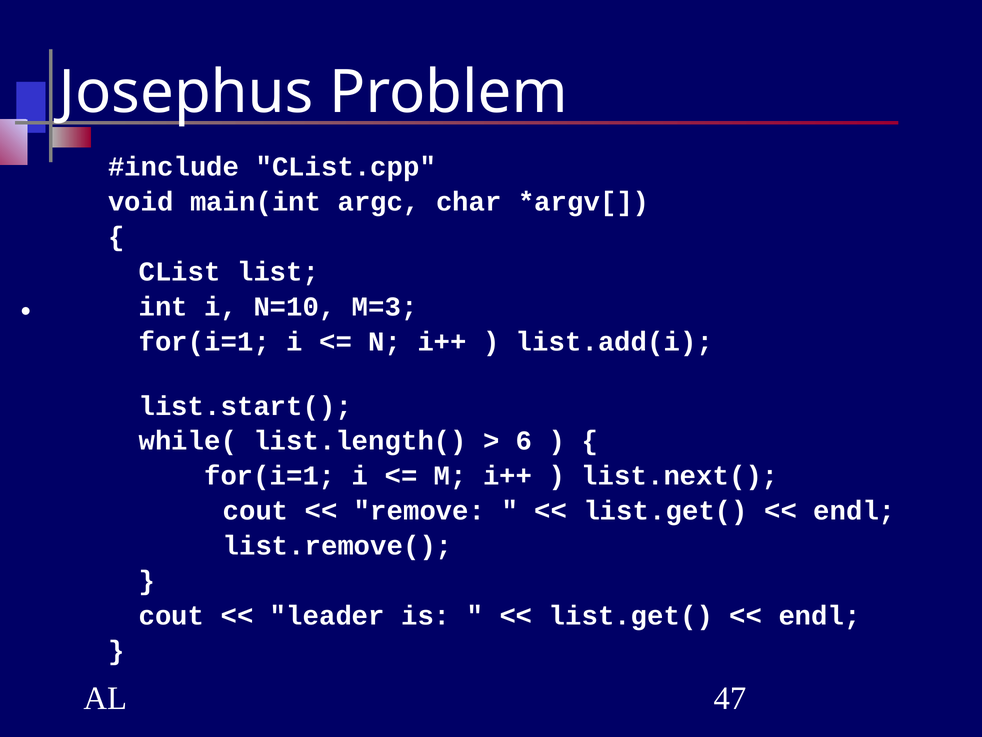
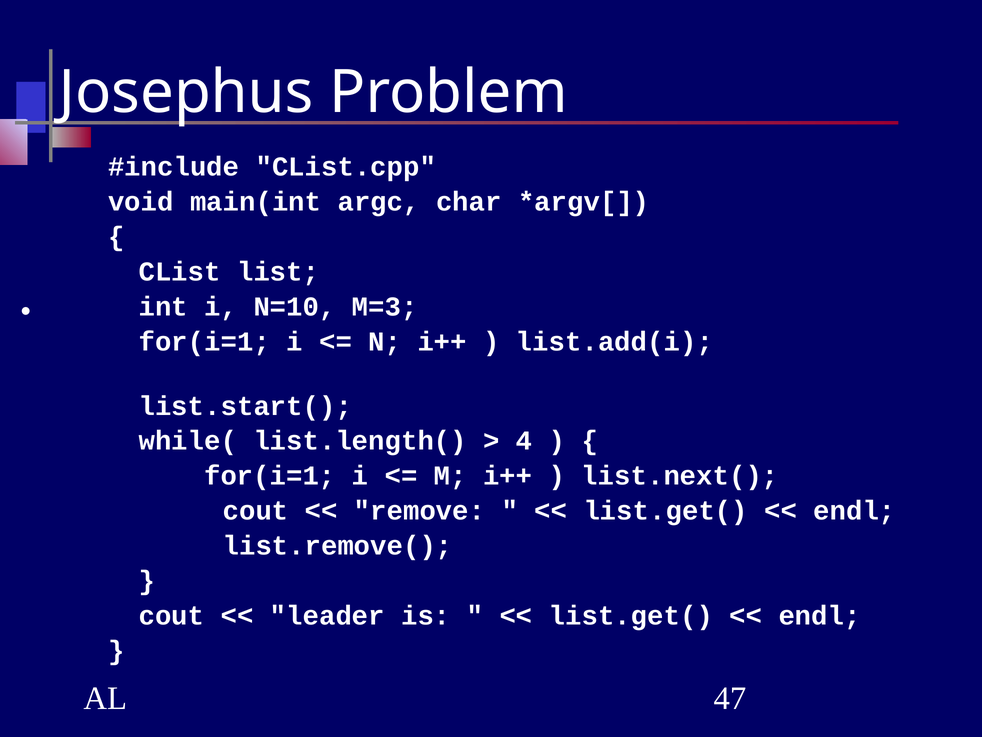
6: 6 -> 4 (524, 441)
